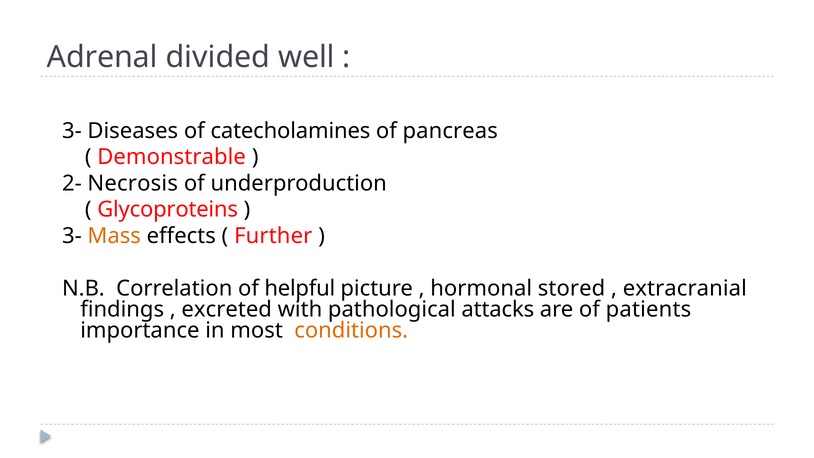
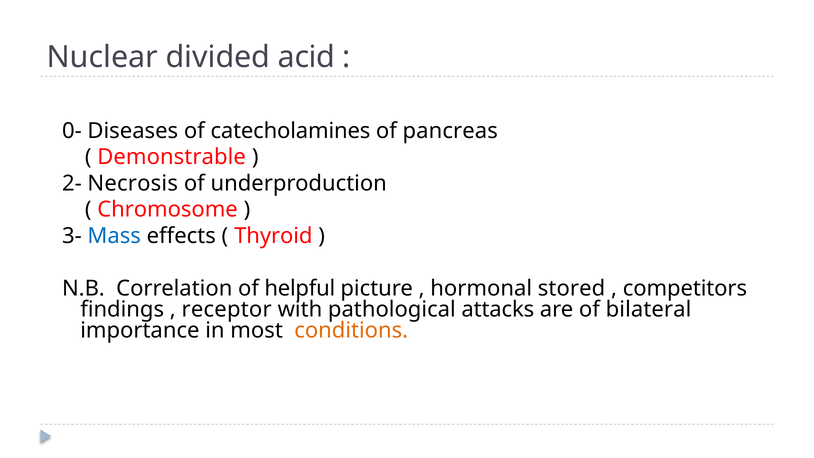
Adrenal: Adrenal -> Nuclear (102, 57)
well: well -> acid (307, 57)
3-: 3- -> 0- (72, 131)
Glycoproteins: Glycoproteins -> Chromosome (168, 209)
Mass colour: orange -> blue (114, 236)
Further: Further -> Thyroid (273, 236)
extracranial: extracranial -> competitors (685, 288)
excreted: excreted -> receptor (227, 309)
patients: patients -> bilateral (649, 309)
